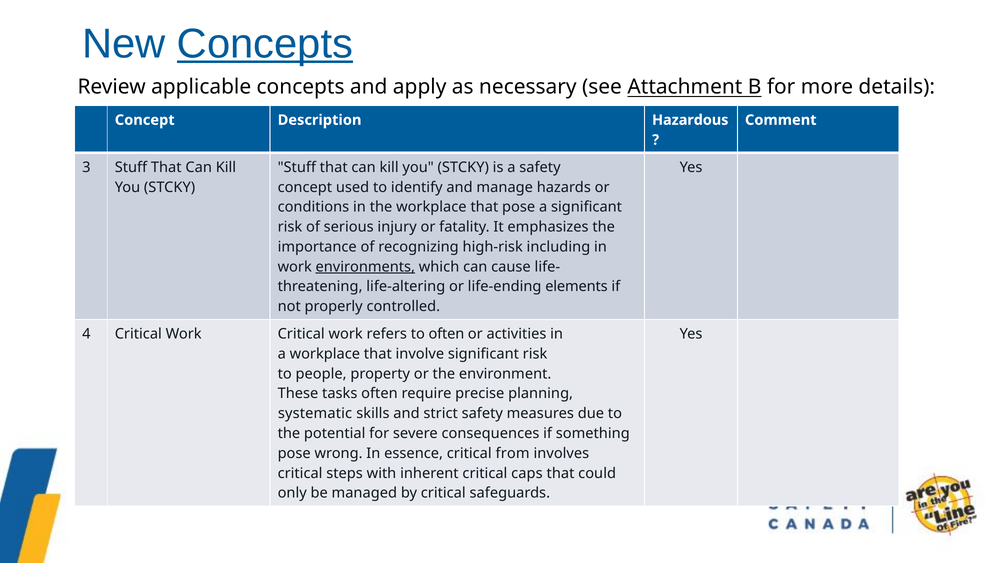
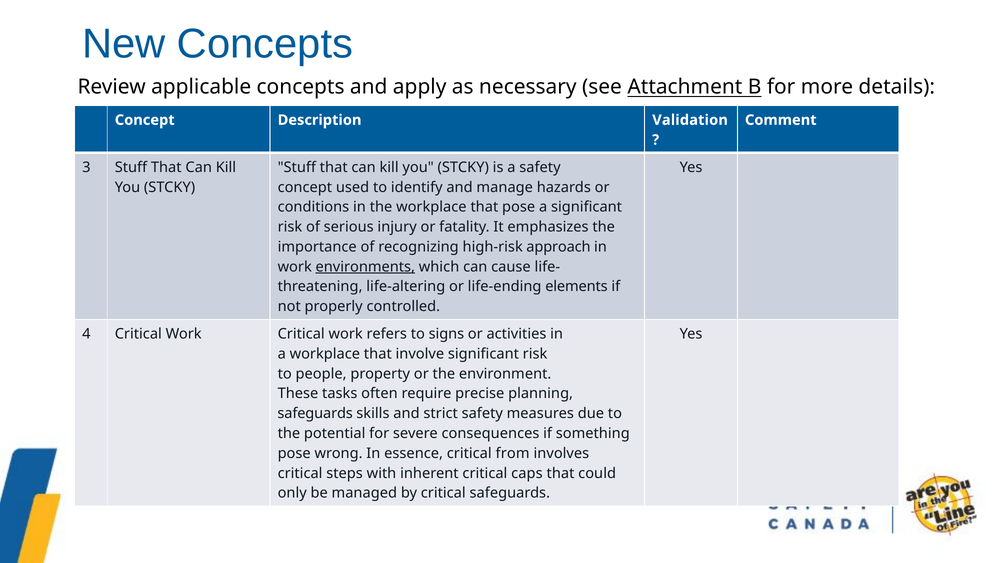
Concepts underline: present -> none (265, 44)
Hazardous: Hazardous -> Validation (690, 120)
including: including -> approach (559, 247)
to often: often -> signs (446, 334)
systematic: systematic -> safeguards (315, 414)
